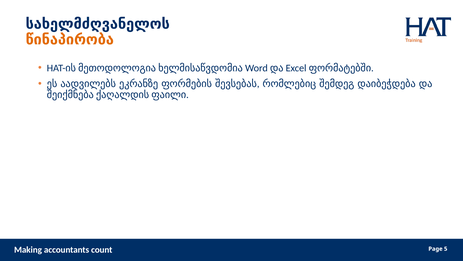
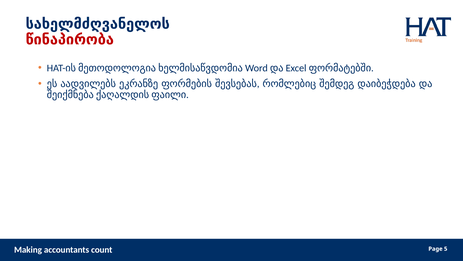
წინაპირობა colour: orange -> red (70, 40)
